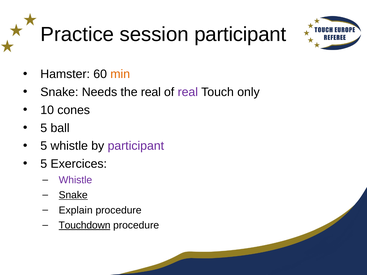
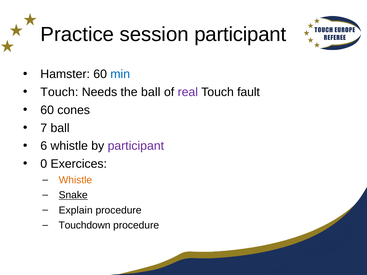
min colour: orange -> blue (120, 74)
Snake: Snake -> Touch (59, 92)
the real: real -> ball (151, 92)
only: only -> fault (249, 92)
10: 10 -> 60 (47, 110)
5: 5 -> 7 (44, 128)
5: 5 -> 6 (44, 146)
5: 5 -> 0 (44, 164)
Whistle colour: purple -> orange (75, 180)
Touchdown underline: present -> none (85, 225)
